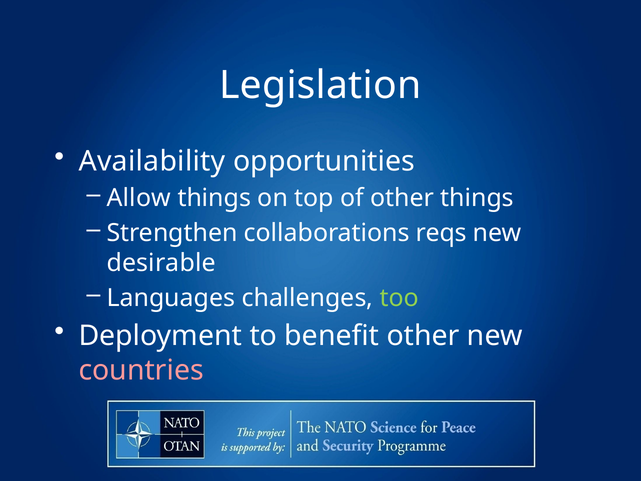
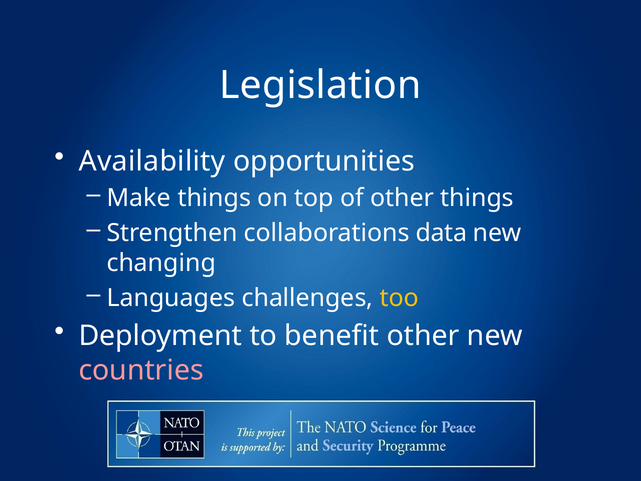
Allow: Allow -> Make (139, 198)
reqs: reqs -> data (441, 233)
desirable: desirable -> changing (161, 263)
too colour: light green -> yellow (399, 298)
